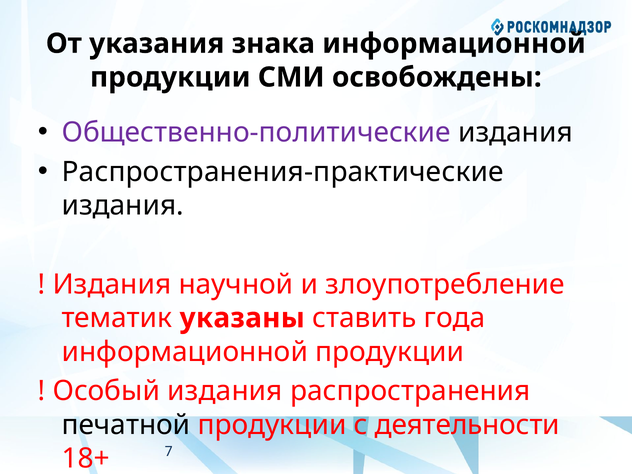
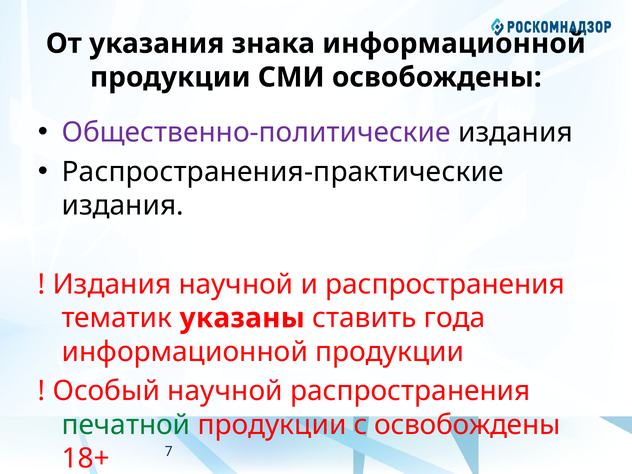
и злоупотребление: злоупотребление -> распространения (445, 284)
Особый издания: издания -> научной (225, 391)
печатной colour: black -> green (126, 425)
с деятельности: деятельности -> освобождены (467, 425)
